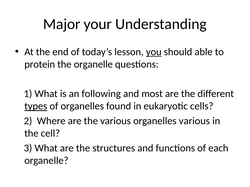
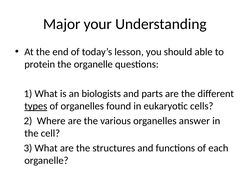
you underline: present -> none (154, 52)
following: following -> biologists (101, 94)
most: most -> parts (152, 94)
organelles various: various -> answer (194, 121)
